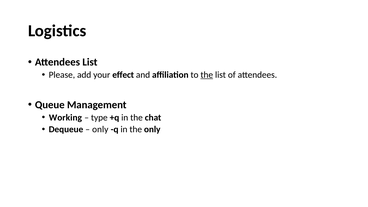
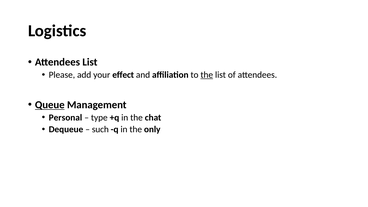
Queue underline: none -> present (50, 105)
Working: Working -> Personal (65, 118)
only: only -> such (100, 129)
